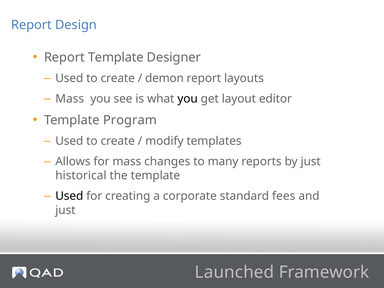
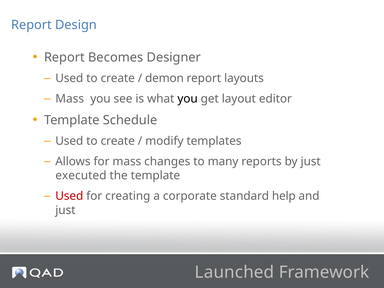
Report Template: Template -> Becomes (116, 57)
Program: Program -> Schedule (130, 120)
historical: historical -> executed (81, 176)
Used colour: black -> red (69, 196)
fees: fees -> help (284, 196)
